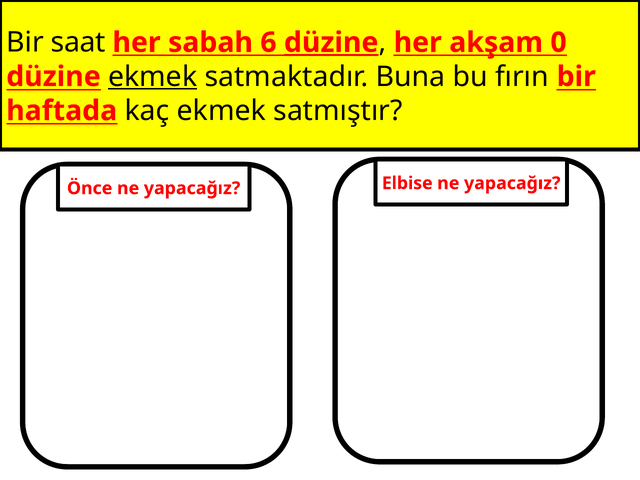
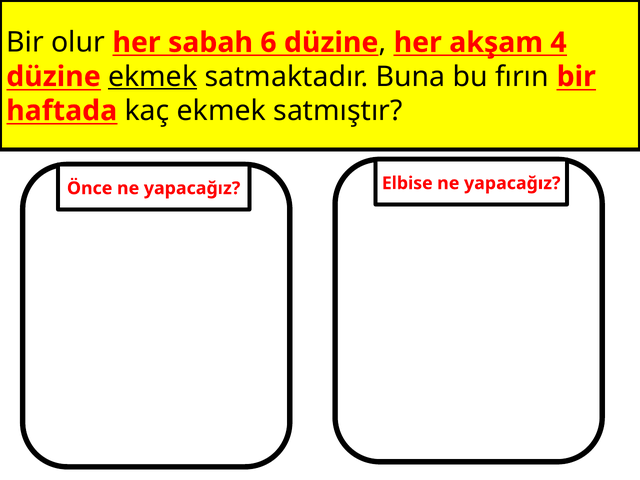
saat: saat -> olur (78, 42)
düzine underline: present -> none (331, 42)
0: 0 -> 4 (559, 42)
